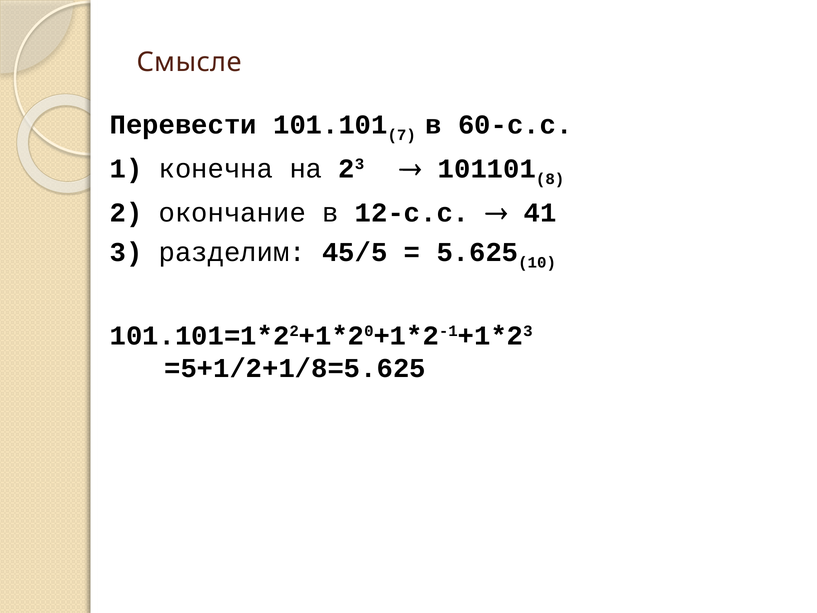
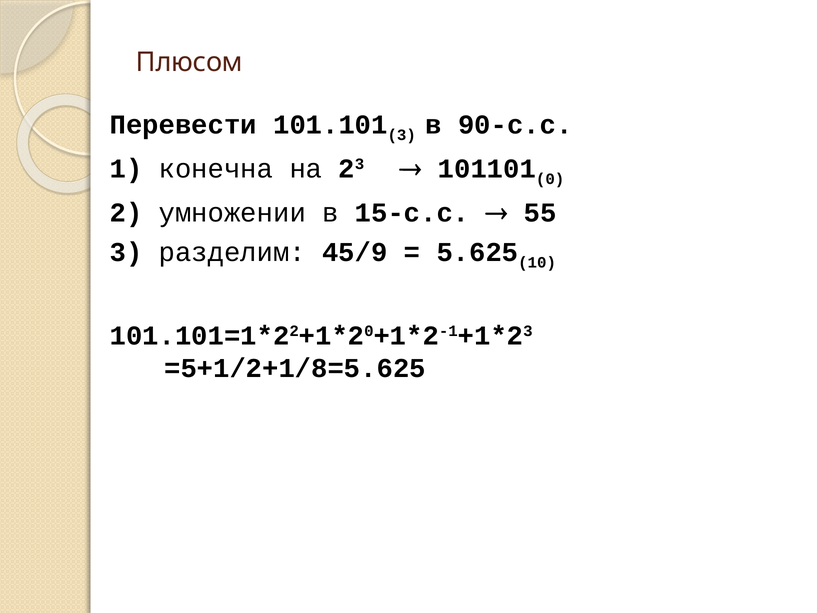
Смысле: Смысле -> Плюсом (189, 62)
7: 7 -> 3 (402, 135)
60-с.с: 60-с.с -> 90-с.с (515, 124)
8: 8 -> 0 (550, 179)
окончание: окончание -> умножении (232, 212)
12-с.с: 12-с.с -> 15-с.с (412, 212)
41: 41 -> 55 (540, 212)
45/5: 45/5 -> 45/9 (355, 252)
